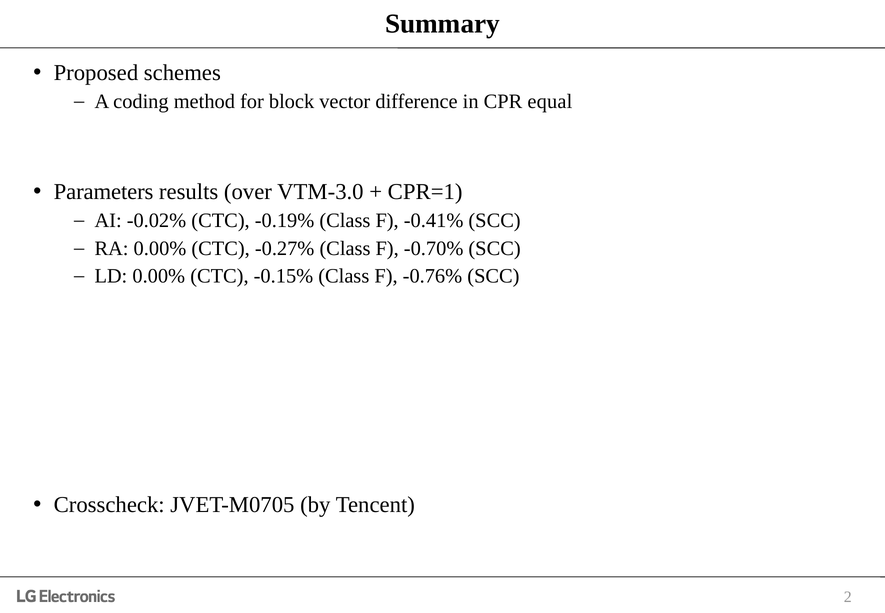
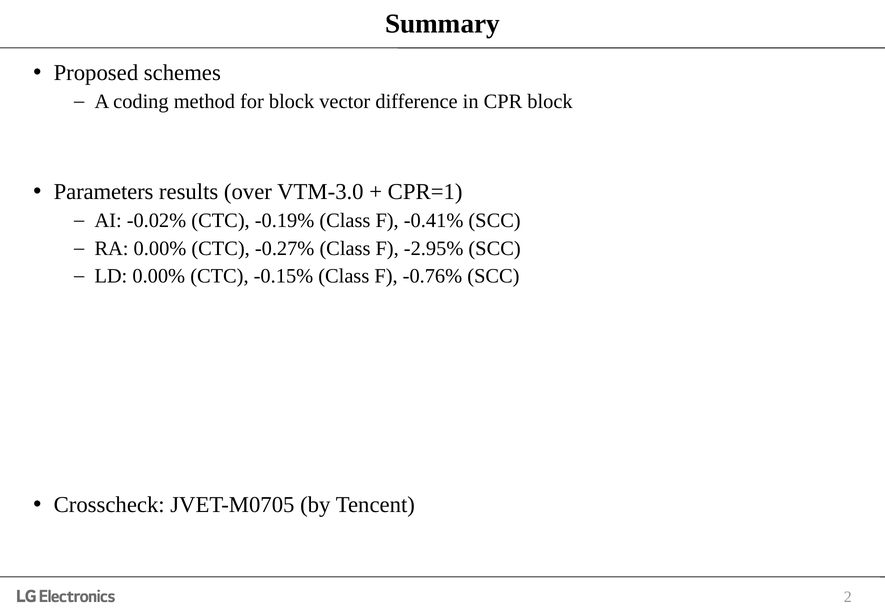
CPR equal: equal -> block (550, 102)
-0.70%: -0.70% -> -2.95% (434, 248)
